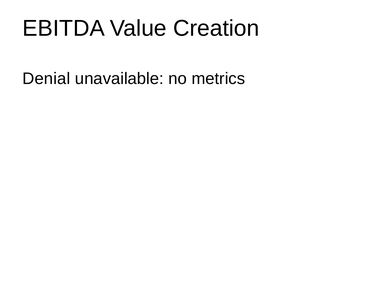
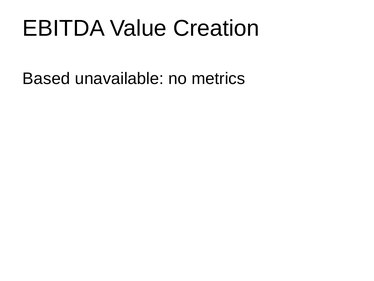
Denial: Denial -> Based (46, 78)
